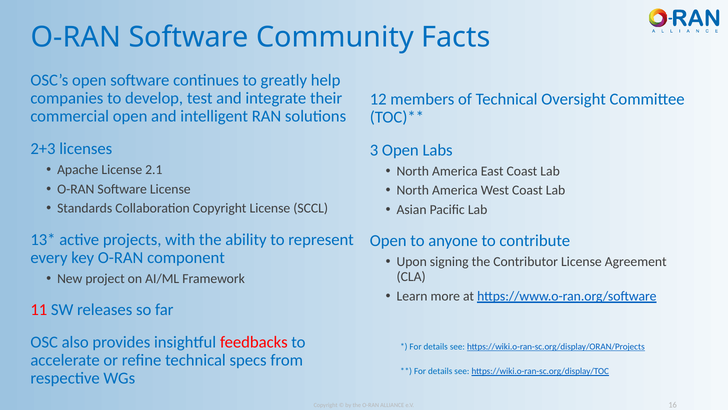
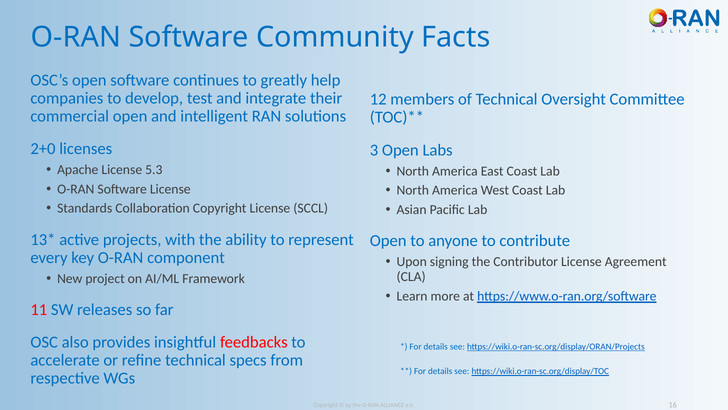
2+3: 2+3 -> 2+0 (43, 149)
2.1: 2.1 -> 5.3 (154, 170)
